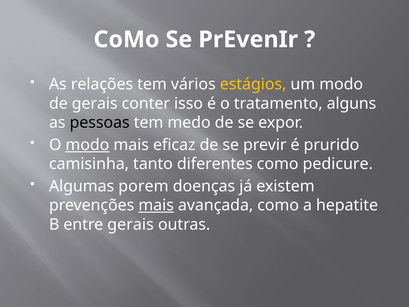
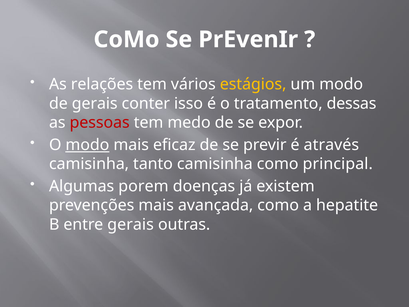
alguns: alguns -> dessas (352, 103)
pessoas colour: black -> red (100, 122)
prurido: prurido -> através (331, 145)
tanto diferentes: diferentes -> camisinha (215, 164)
pedicure: pedicure -> principal (338, 164)
mais underline: present -> none (156, 205)
